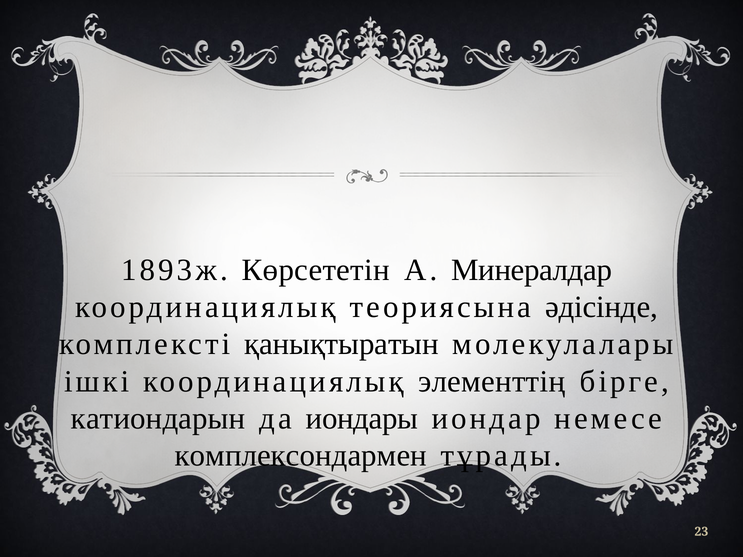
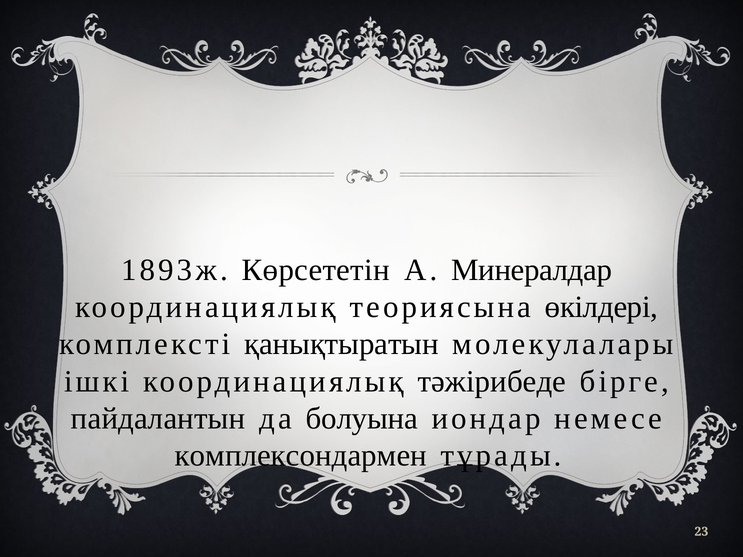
әдісінде: әдісінде -> өкілдері (601, 307)
элементтің: элементтің -> тәжірибеде (492, 382)
катиондарын: катиондарын -> пайдалантын (158, 419)
иондары: иондары -> болуына (362, 419)
